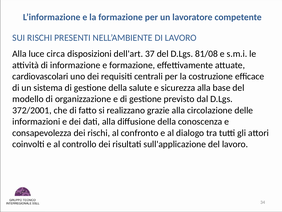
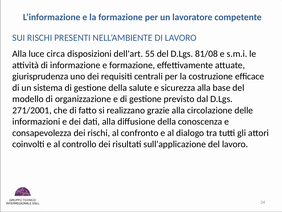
37: 37 -> 55 (150, 54)
cardiovascolari: cardiovascolari -> giurisprudenza (40, 76)
372/2001: 372/2001 -> 271/2001 (32, 110)
